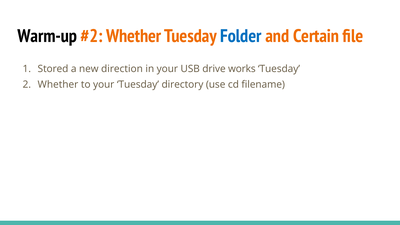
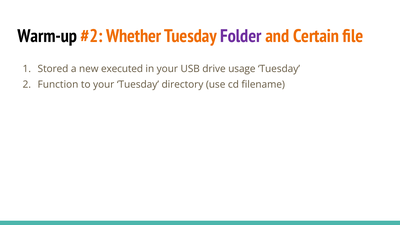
Folder colour: blue -> purple (241, 36)
direction: direction -> executed (122, 69)
works: works -> usage (242, 69)
2 Whether: Whether -> Function (58, 84)
